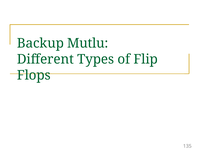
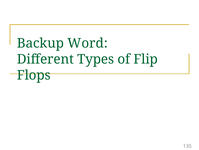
Mutlu: Mutlu -> Word (88, 43)
